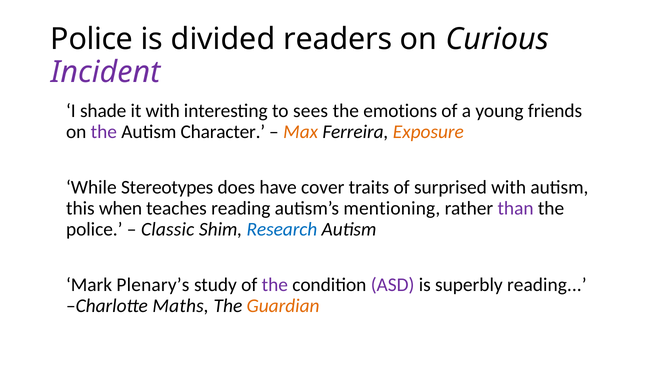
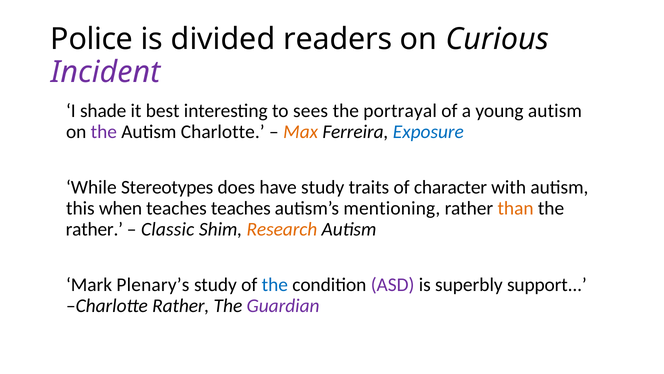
it with: with -> best (163, 111)
emotions: emotions -> portrayal (400, 111)
young friends: friends -> autism (555, 111)
Autism Character: Character -> Charlotte (223, 132)
Exposure colour: orange -> blue (428, 132)
have cover: cover -> study (323, 187)
surprised: surprised -> character (451, 187)
teaches reading: reading -> teaches (241, 208)
than colour: purple -> orange (516, 208)
police: police -> rather (94, 229)
Research colour: blue -> orange (282, 229)
the colour: purple -> blue (275, 285)
superbly reading: reading -> support (547, 285)
Charlotte Maths: Maths -> Rather (181, 306)
Guardian colour: orange -> purple (283, 306)
